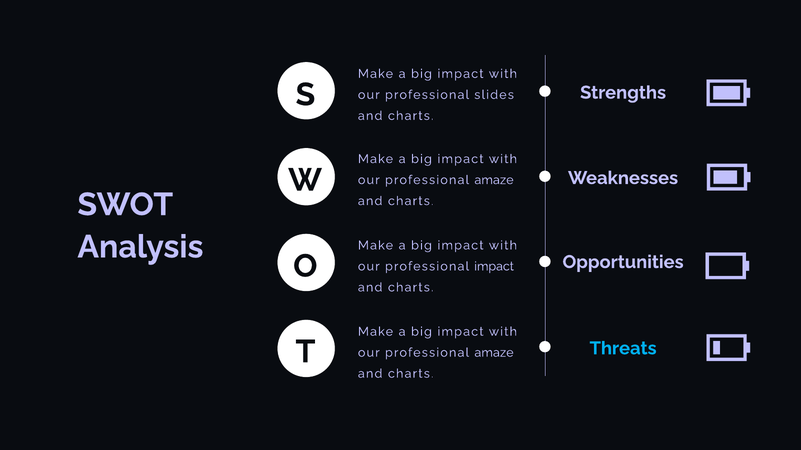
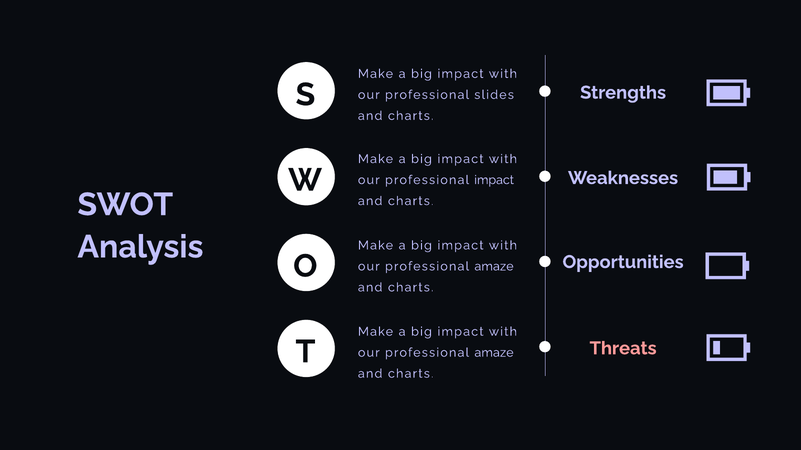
amaze: amaze -> impact (494, 180)
impact: impact -> amaze (494, 267)
Threats colour: light blue -> pink (623, 349)
